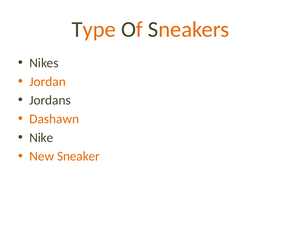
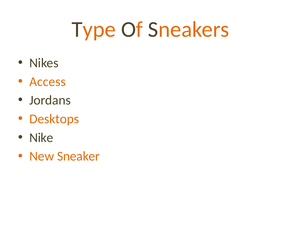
Jordan: Jordan -> Access (48, 82)
Dashawn: Dashawn -> Desktops (54, 119)
